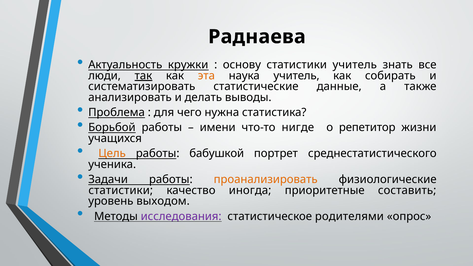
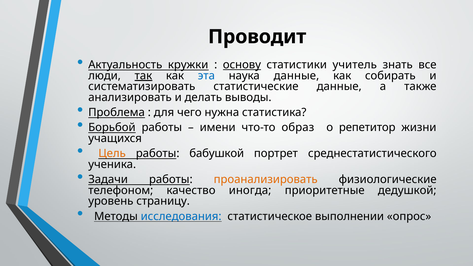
Раднаева: Раднаева -> Проводит (257, 37)
основу underline: none -> present (242, 65)
эта colour: orange -> blue (206, 76)
наука учитель: учитель -> данные (296, 76)
нигде: нигде -> образ (298, 128)
статистики: статистики -> телефоном (121, 190)
составить: составить -> дедушкой (407, 190)
выходом: выходом -> страницу (163, 201)
исследования colour: purple -> blue (181, 216)
родителями: родителями -> выполнении (349, 216)
